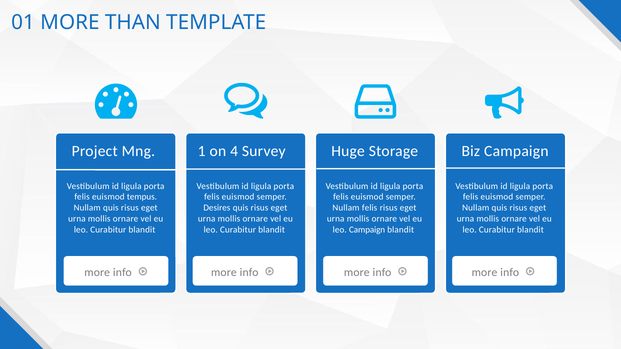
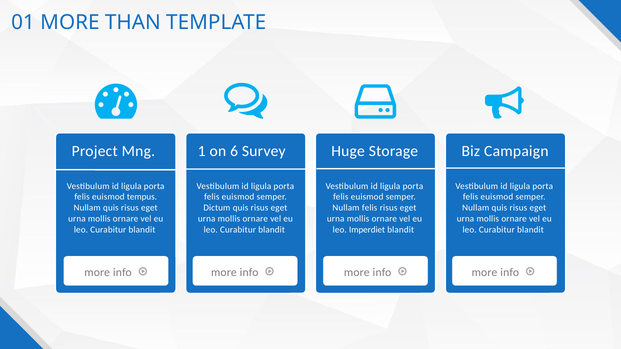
4: 4 -> 6 (234, 151)
Desires: Desires -> Dictum (217, 208)
leo Campaign: Campaign -> Imperdiet (367, 230)
